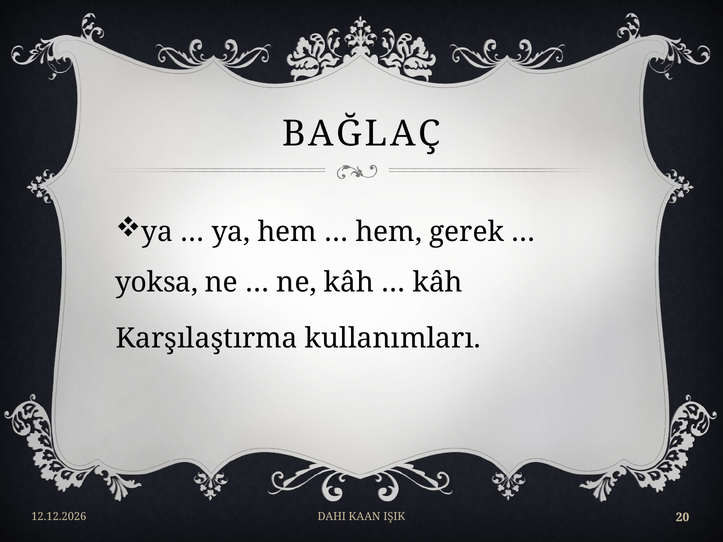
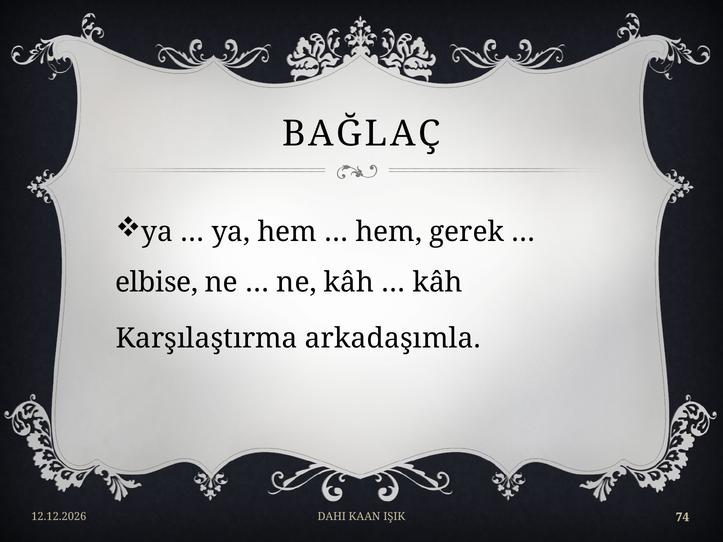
yoksa: yoksa -> elbise (157, 283)
kullanımları: kullanımları -> arkadaşımla (393, 339)
20: 20 -> 74 (682, 517)
